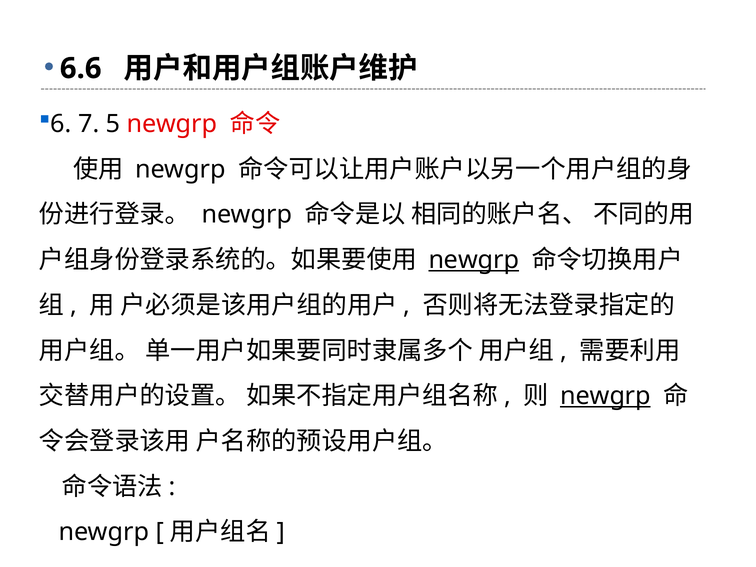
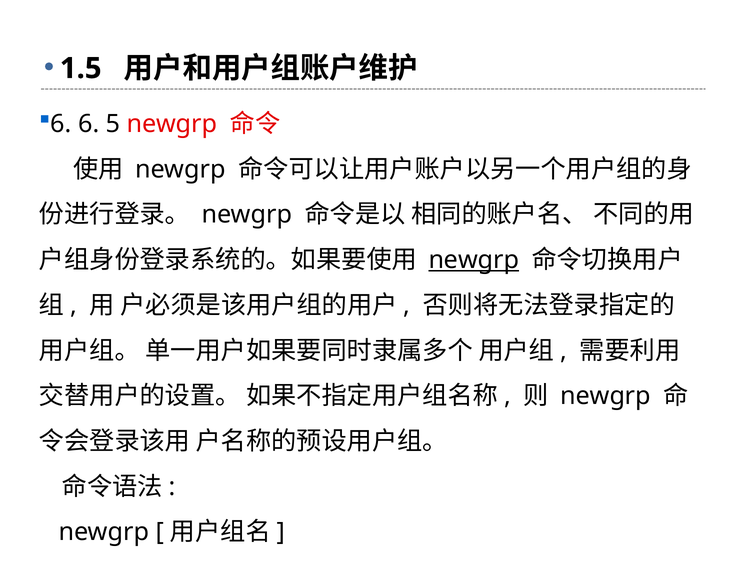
6.6: 6.6 -> 1.5 (81, 68)
6 7: 7 -> 6 (89, 124)
newgrp underline: present -> none (605, 396)
